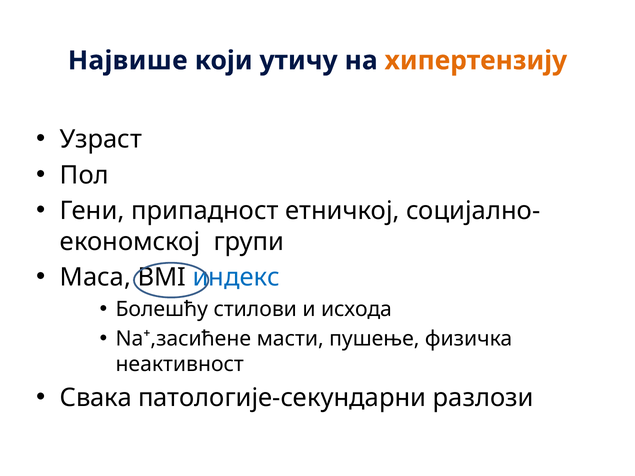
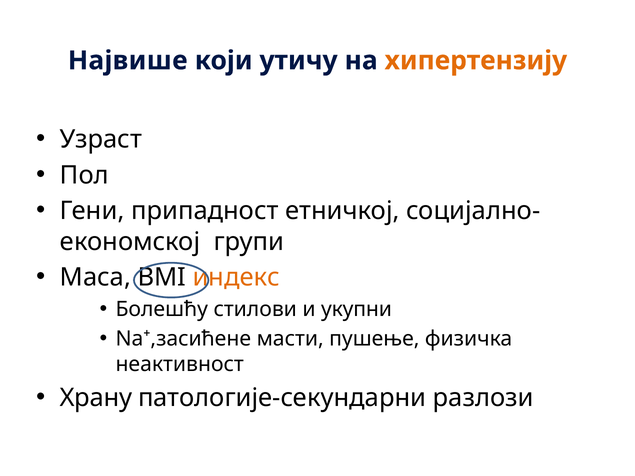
индекс colour: blue -> orange (236, 278)
исхода: исхода -> укупни (357, 310)
Свака: Свака -> Храну (96, 398)
